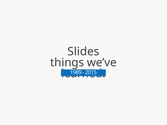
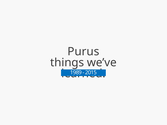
Slides: Slides -> Purus (83, 52)
